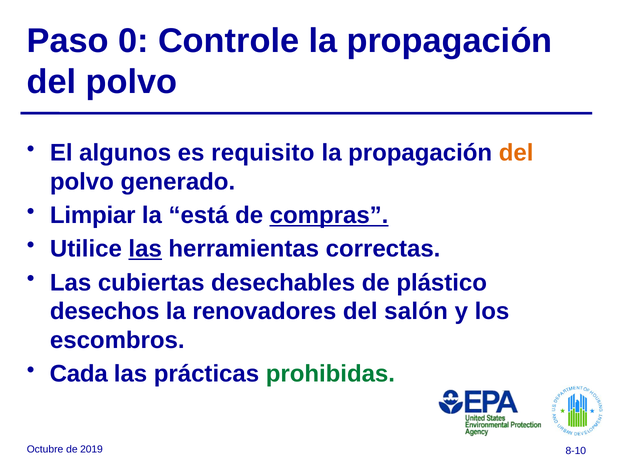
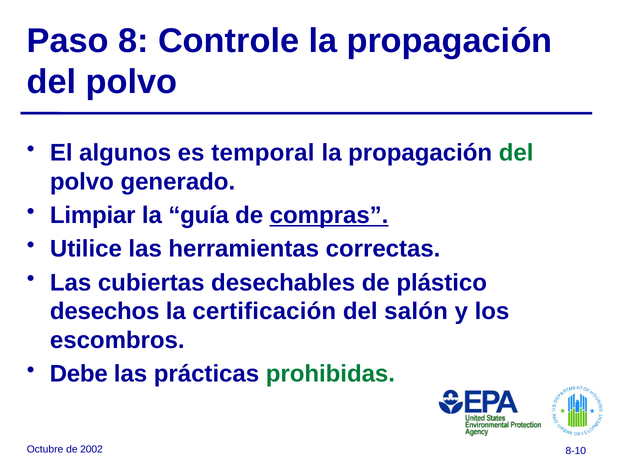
0: 0 -> 8 (133, 41)
requisito: requisito -> temporal (263, 153)
del colour: orange -> green (516, 153)
está: está -> guía (199, 216)
las underline: present -> none (145, 249)
renovadores: renovadores -> certificación (264, 312)
Cada: Cada -> Debe (79, 374)
2019: 2019 -> 2002 (92, 450)
